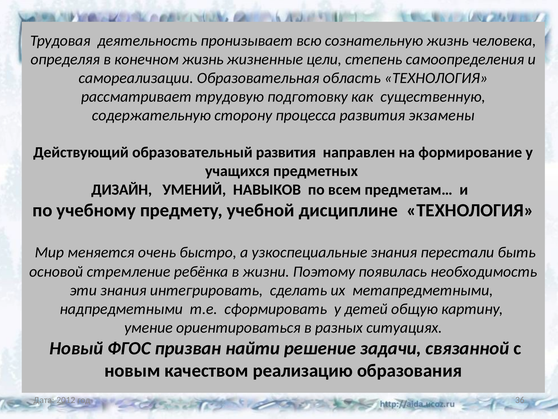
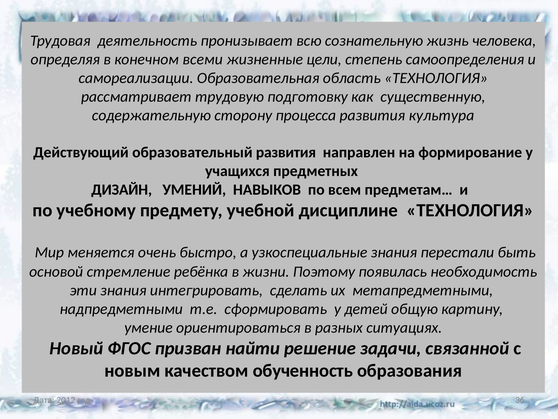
конечном жизнь: жизнь -> всеми (203, 59)
экзамены: экзамены -> культура (442, 115)
реализацию: реализацию -> обученность (303, 370)
